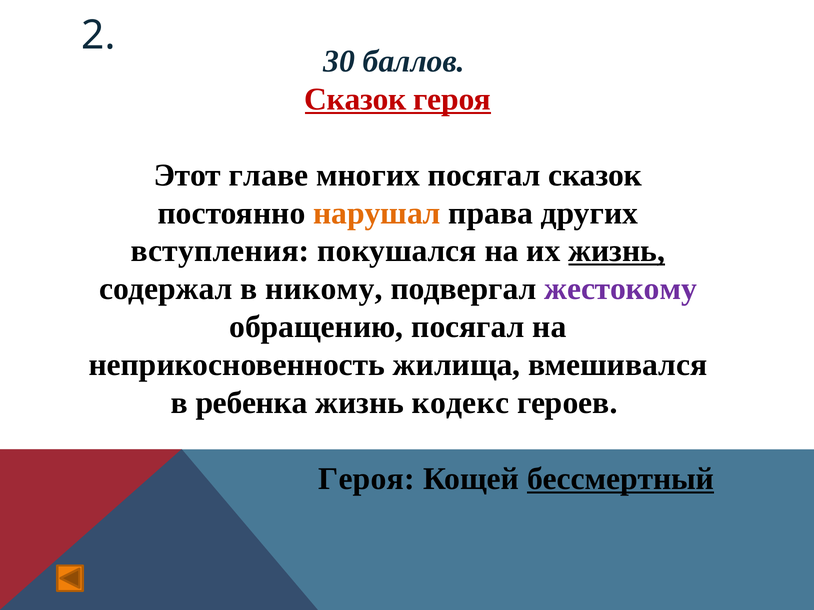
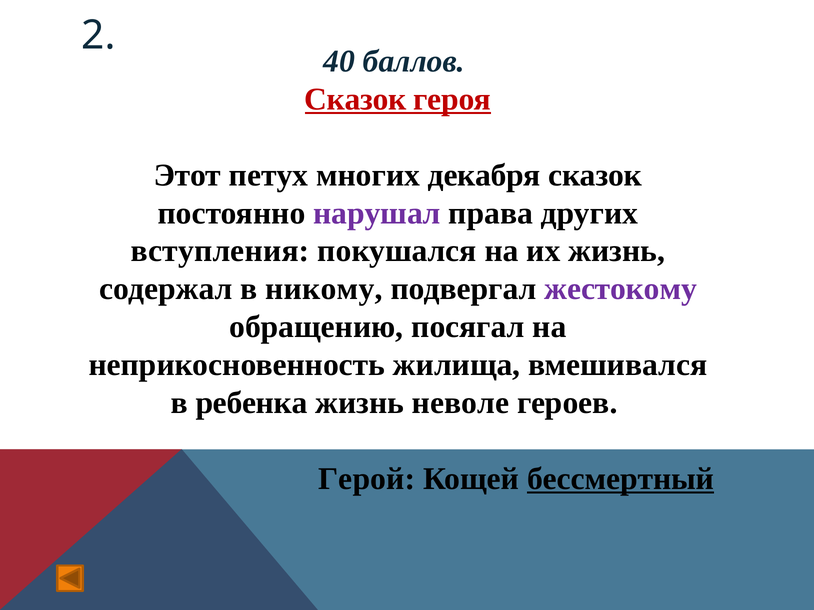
30: 30 -> 40 (339, 61)
главе: главе -> петух (269, 175)
многих посягал: посягал -> декабря (484, 175)
нарушал colour: orange -> purple (377, 213)
жизнь underline: present -> none (617, 251)
кодекс: кодекс -> неволе (461, 403)
Героя: Героя -> Герой (367, 479)
